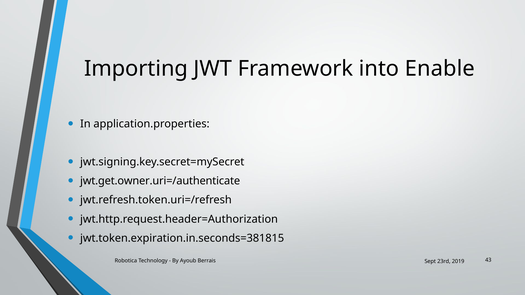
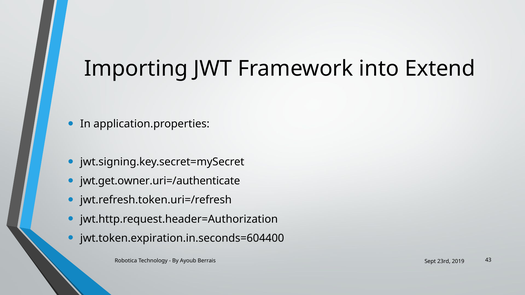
Enable: Enable -> Extend (440, 69)
jwt.token.expiration.in.seconds=381815: jwt.token.expiration.in.seconds=381815 -> jwt.token.expiration.in.seconds=604400 (182, 238)
